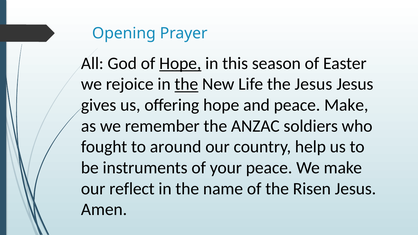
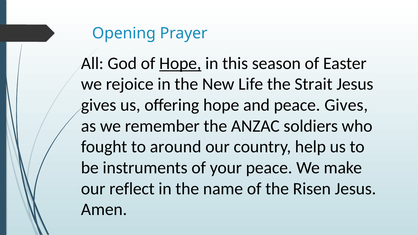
the underline: present -> none (186, 84)
the Jesus: Jesus -> Strait (314, 84)
peace Make: Make -> Gives (346, 105)
